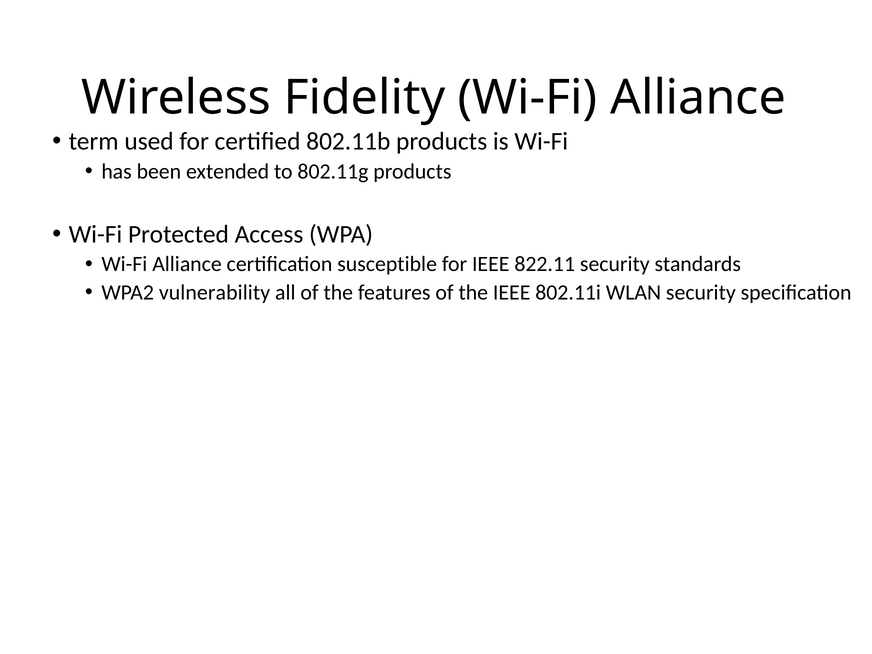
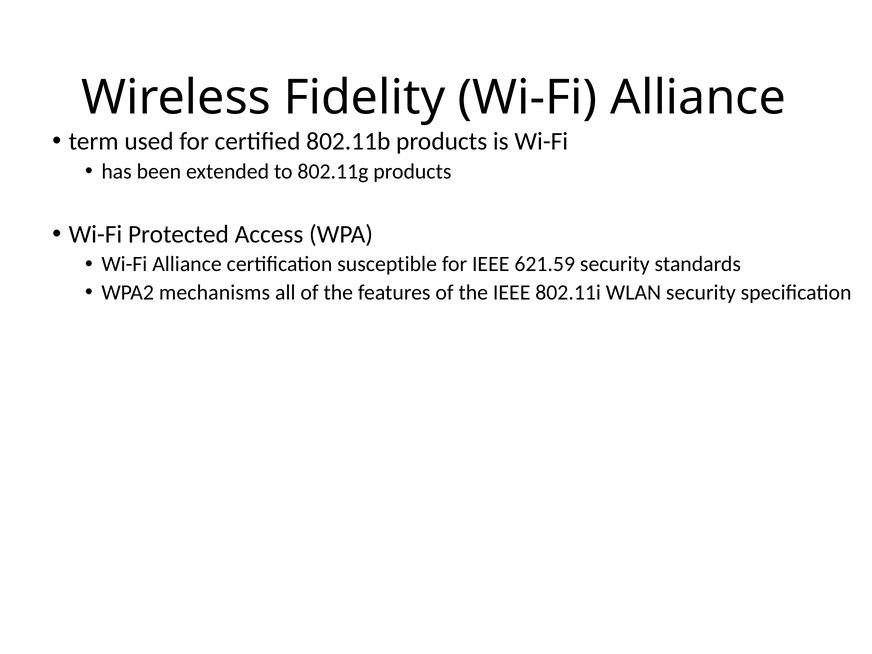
822.11: 822.11 -> 621.59 (545, 264)
vulnerability: vulnerability -> mechanisms (215, 292)
